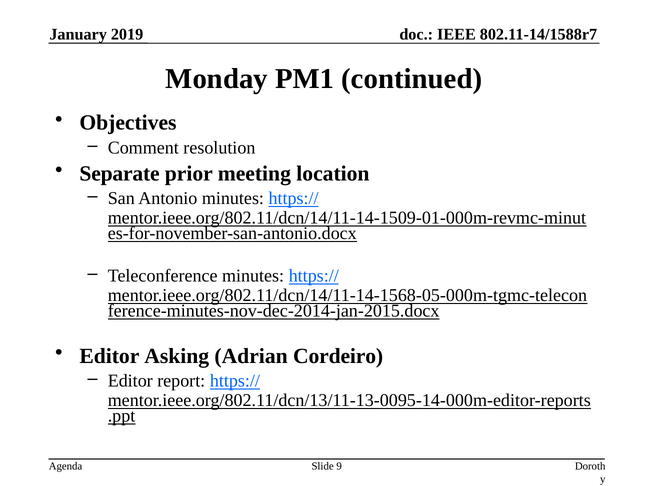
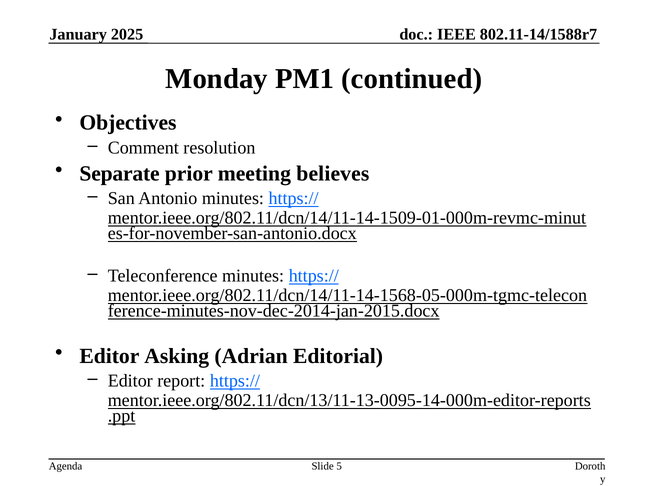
2019: 2019 -> 2025 (127, 35)
location: location -> believes (333, 173)
Cordeiro: Cordeiro -> Editorial (338, 356)
9: 9 -> 5 (339, 466)
